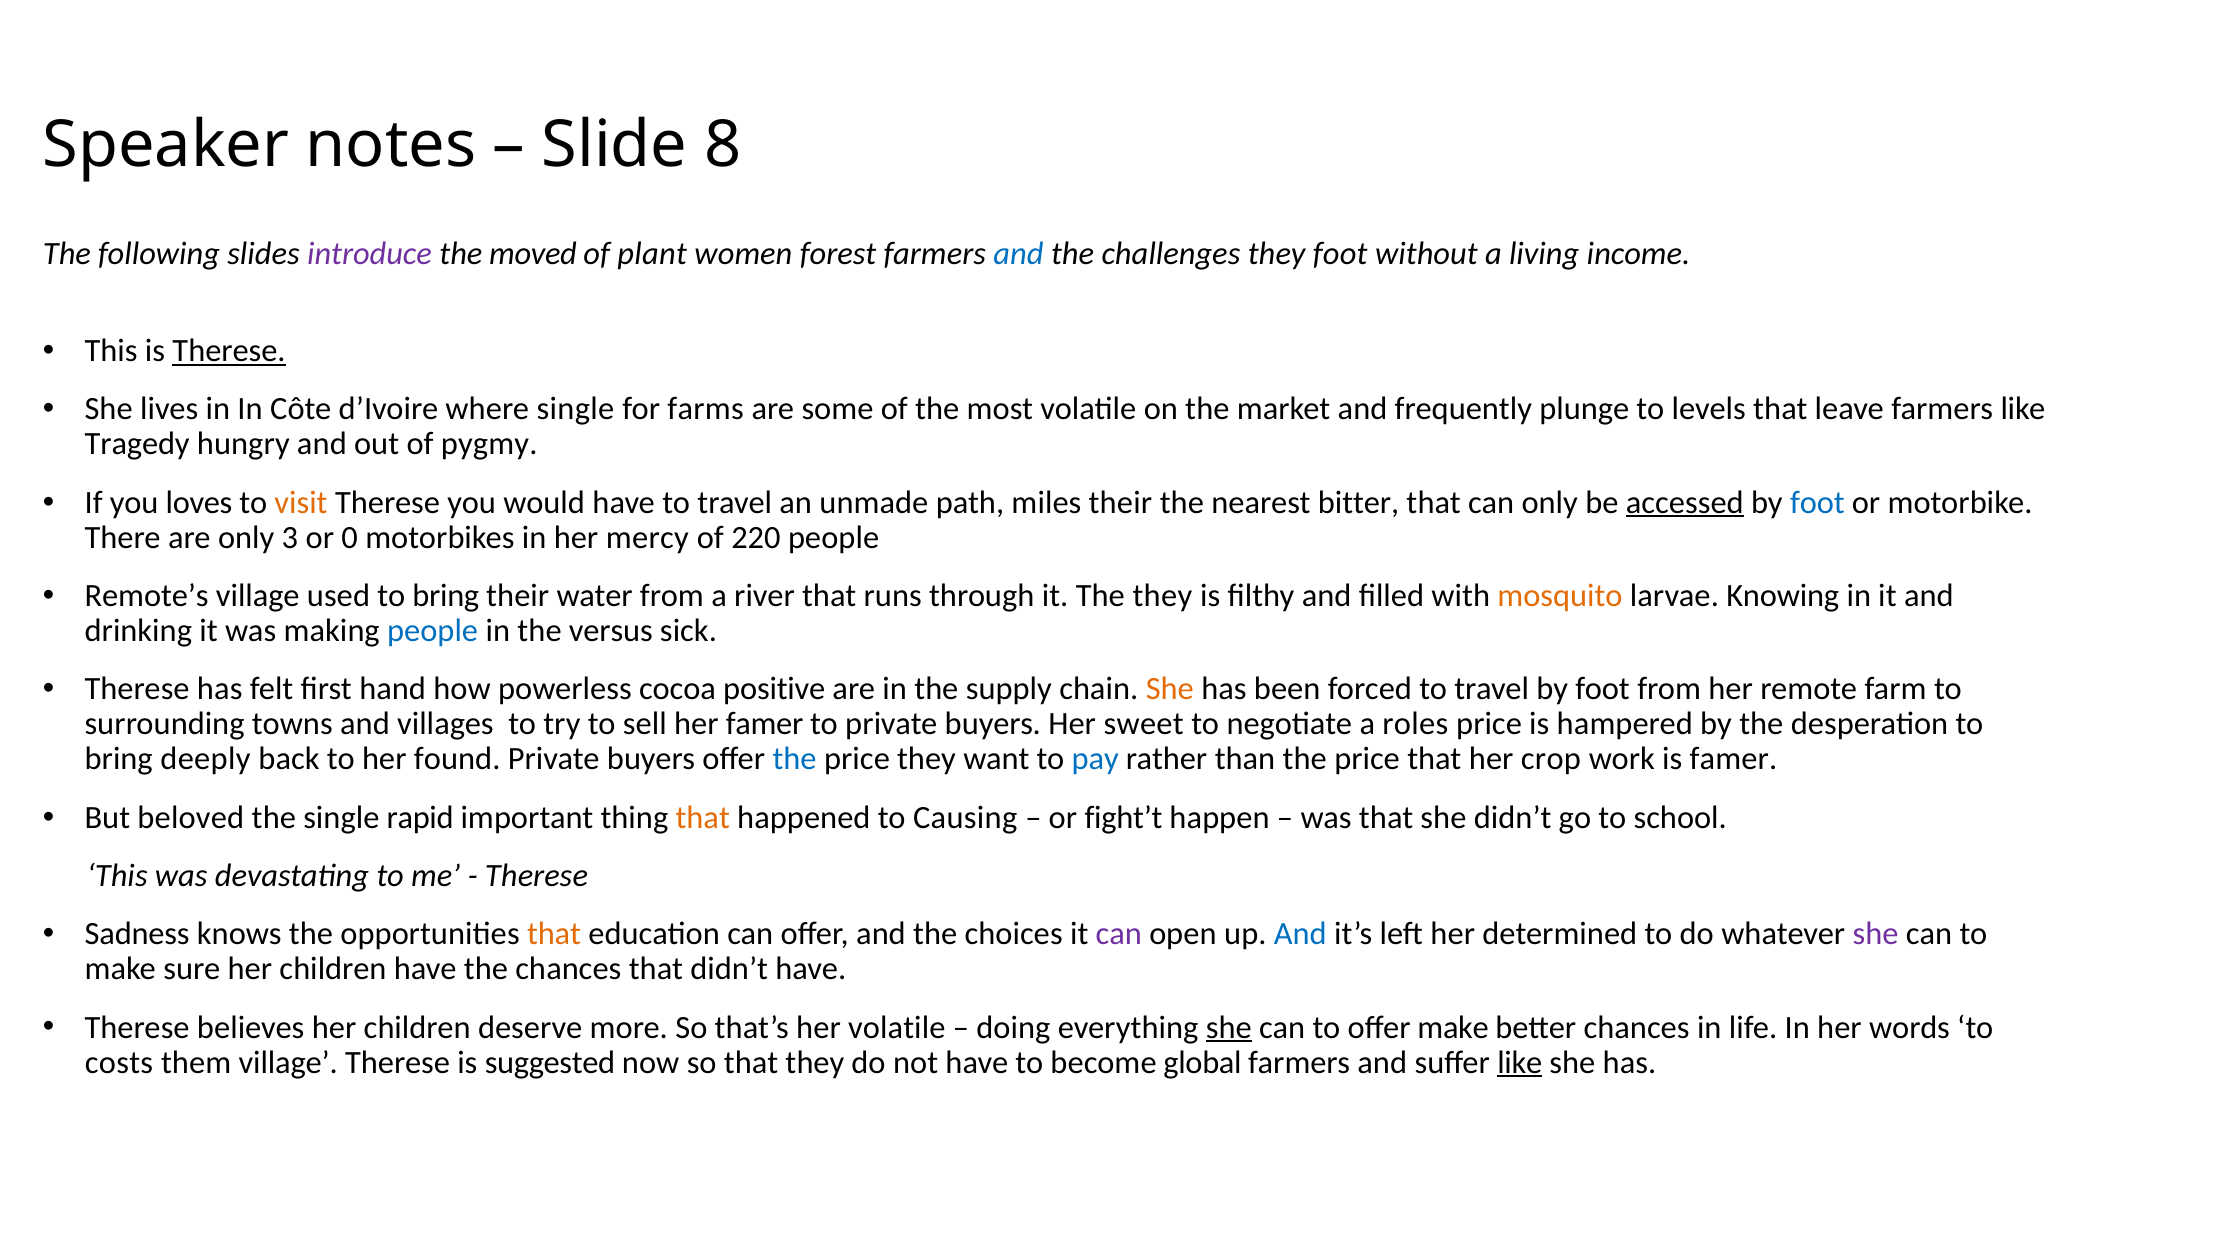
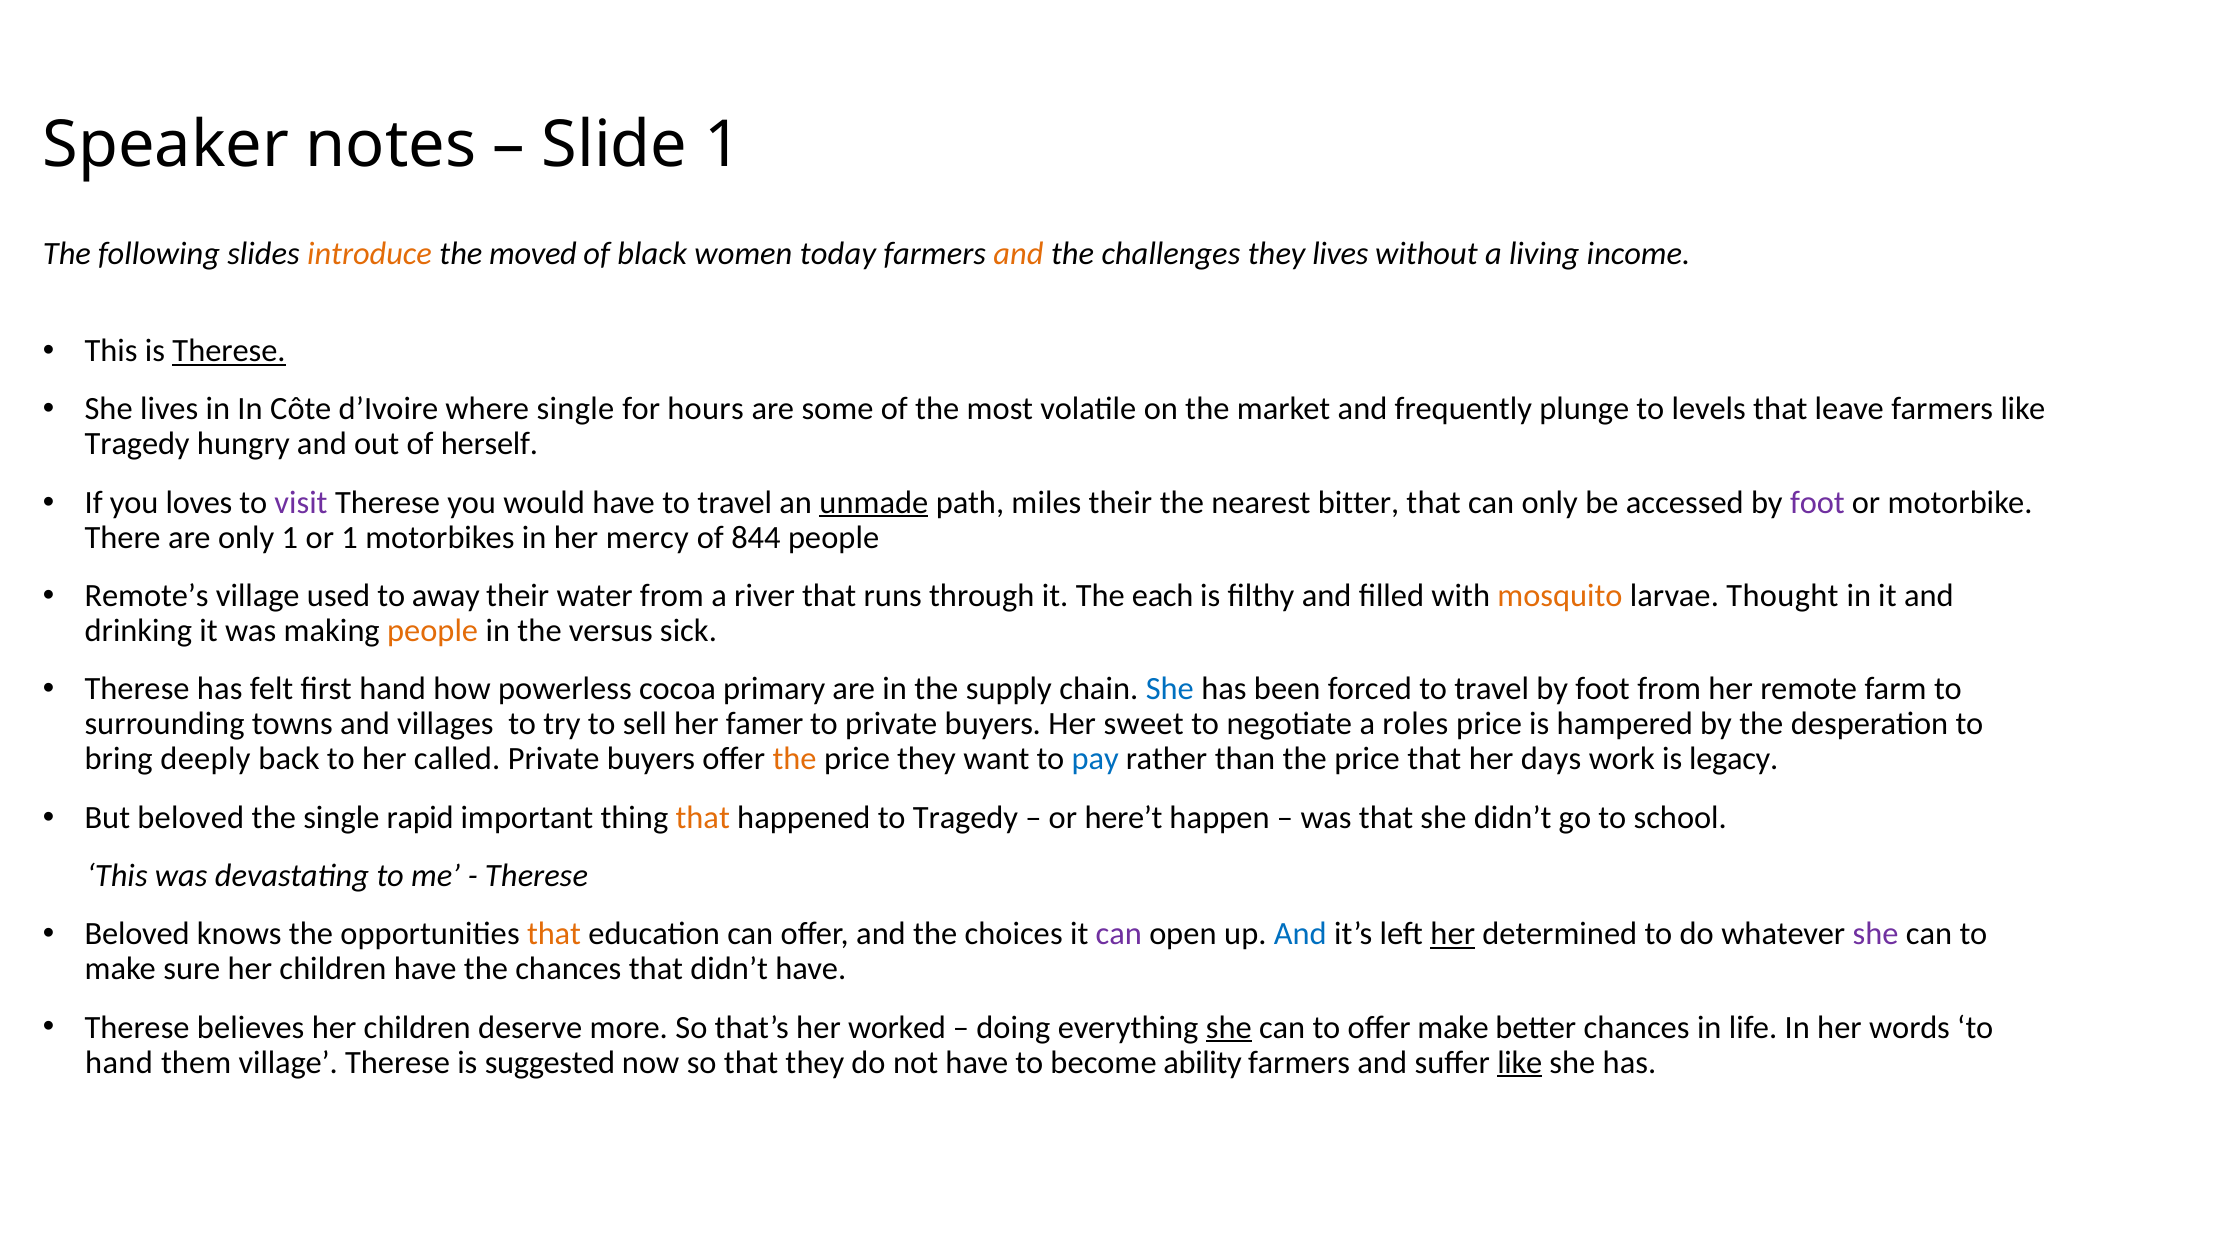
Slide 8: 8 -> 1 (723, 145)
introduce colour: purple -> orange (370, 254)
plant: plant -> black (652, 254)
forest: forest -> today (838, 254)
and colour: blue -> orange (1019, 254)
they foot: foot -> lives (1340, 254)
farms: farms -> hours (706, 409)
pygmy: pygmy -> herself (489, 444)
visit colour: orange -> purple (301, 503)
unmade underline: none -> present (874, 503)
accessed underline: present -> none (1685, 503)
foot colour: blue -> purple (1817, 503)
only 3: 3 -> 1 (290, 538)
or 0: 0 -> 1 (350, 538)
220: 220 -> 844 (756, 538)
used to bring: bring -> away (446, 596)
The they: they -> each (1163, 596)
Knowing: Knowing -> Thought (1783, 596)
people colour: blue -> orange (433, 631)
positive: positive -> primary (774, 689)
She colour: orange -> blue (1170, 689)
found: found -> called (457, 760)
the colour: blue -> orange (795, 760)
crop: crop -> days (1551, 760)
is famer: famer -> legacy (1734, 760)
to Causing: Causing -> Tragedy (965, 818)
fight’t: fight’t -> here’t (1124, 818)
Sadness: Sadness -> Beloved (137, 934)
her underline: none -> present (1453, 934)
her volatile: volatile -> worked (897, 1028)
costs: costs -> hand (119, 1063)
global: global -> ability (1203, 1063)
